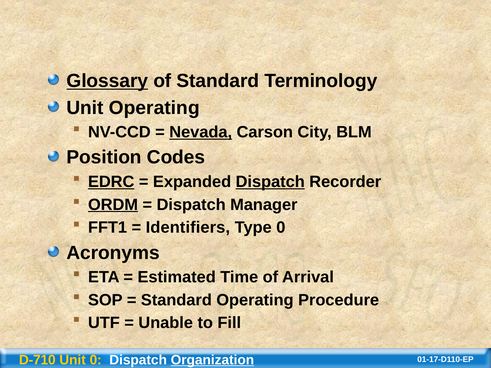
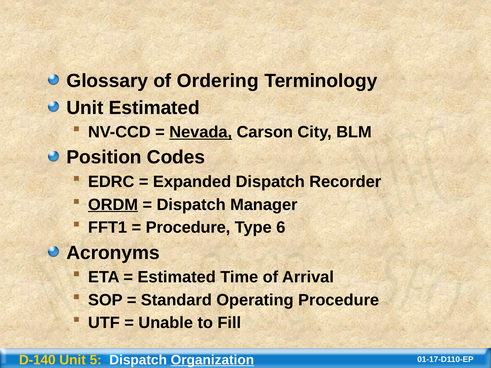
Glossary underline: present -> none (107, 81)
of Standard: Standard -> Ordering (218, 81)
Unit Operating: Operating -> Estimated (154, 108)
EDRC underline: present -> none (111, 182)
Dispatch underline: present -> none (270, 182)
Identifiers: Identifiers -> Procedure (188, 228)
Type 0: 0 -> 6 (281, 228)
D-710: D-710 -> D-140 (37, 360)
Unit 0: 0 -> 5 (96, 360)
